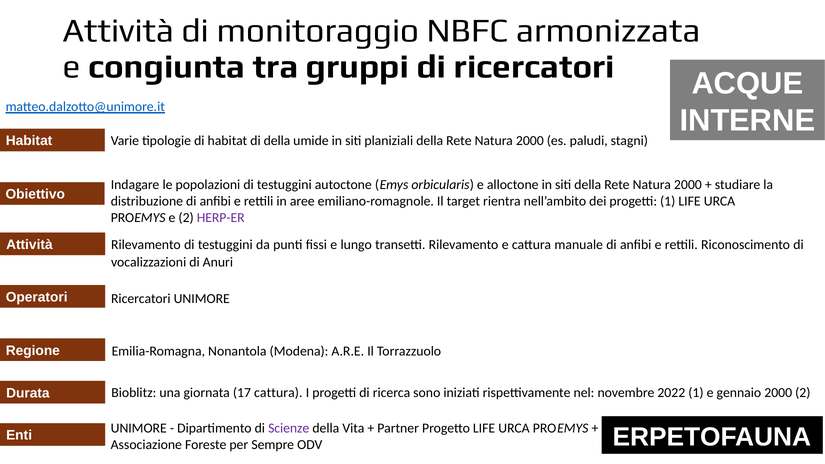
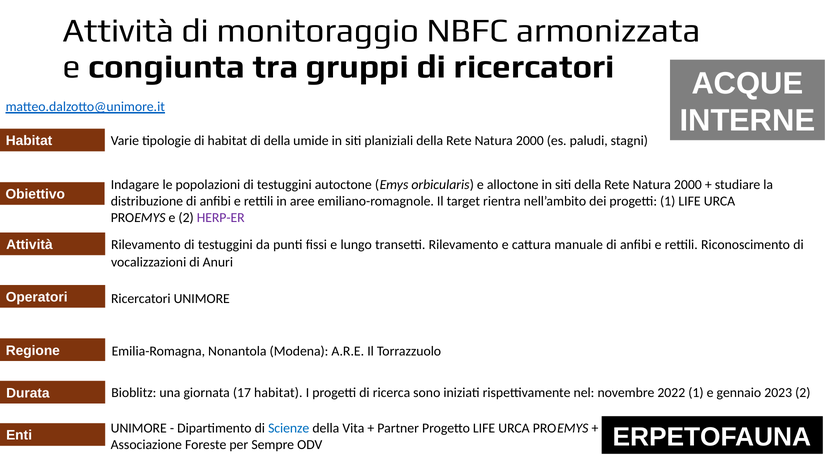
17 cattura: cattura -> habitat (278, 393)
gennaio 2000: 2000 -> 2023 (778, 393)
Scienze colour: purple -> blue (289, 428)
